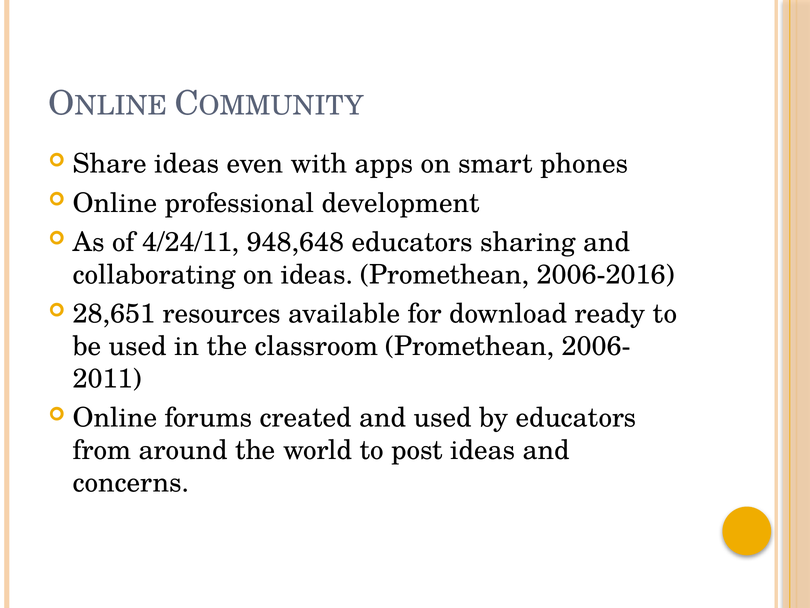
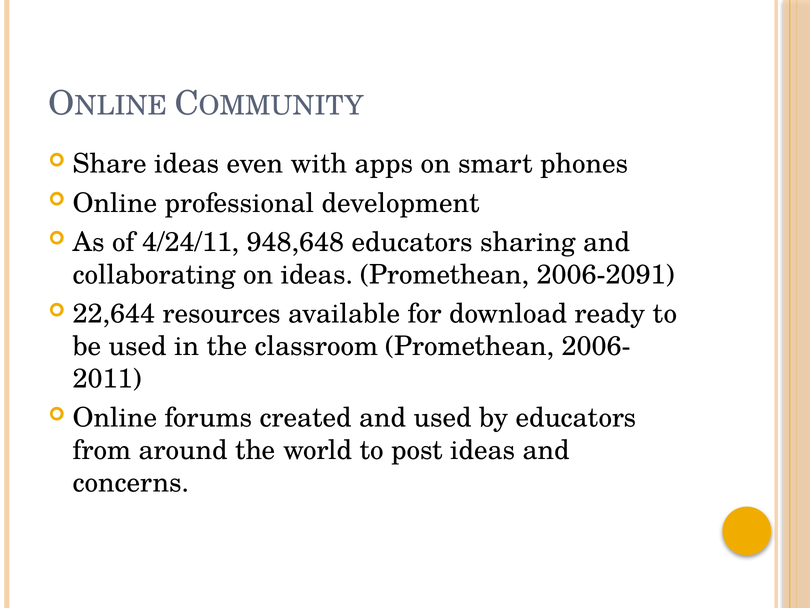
2006-2016: 2006-2016 -> 2006-2091 (606, 275)
28,651: 28,651 -> 22,644 (114, 314)
